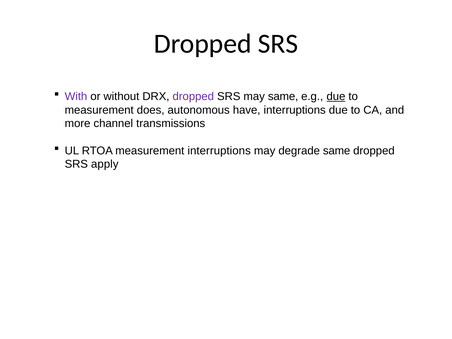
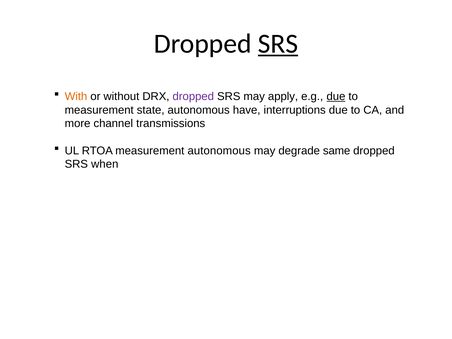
SRS underline: none -> present (278, 44)
With colour: purple -> orange (76, 96)
may same: same -> apply (283, 96)
does: does -> state (151, 110)
measurement interruptions: interruptions -> autonomous (219, 151)
apply: apply -> when (105, 164)
